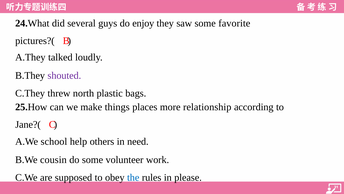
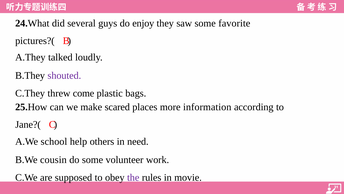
north: north -> come (84, 93)
things: things -> scared (117, 107)
relationship: relationship -> information (207, 107)
the colour: blue -> purple (133, 177)
please: please -> movie (188, 177)
